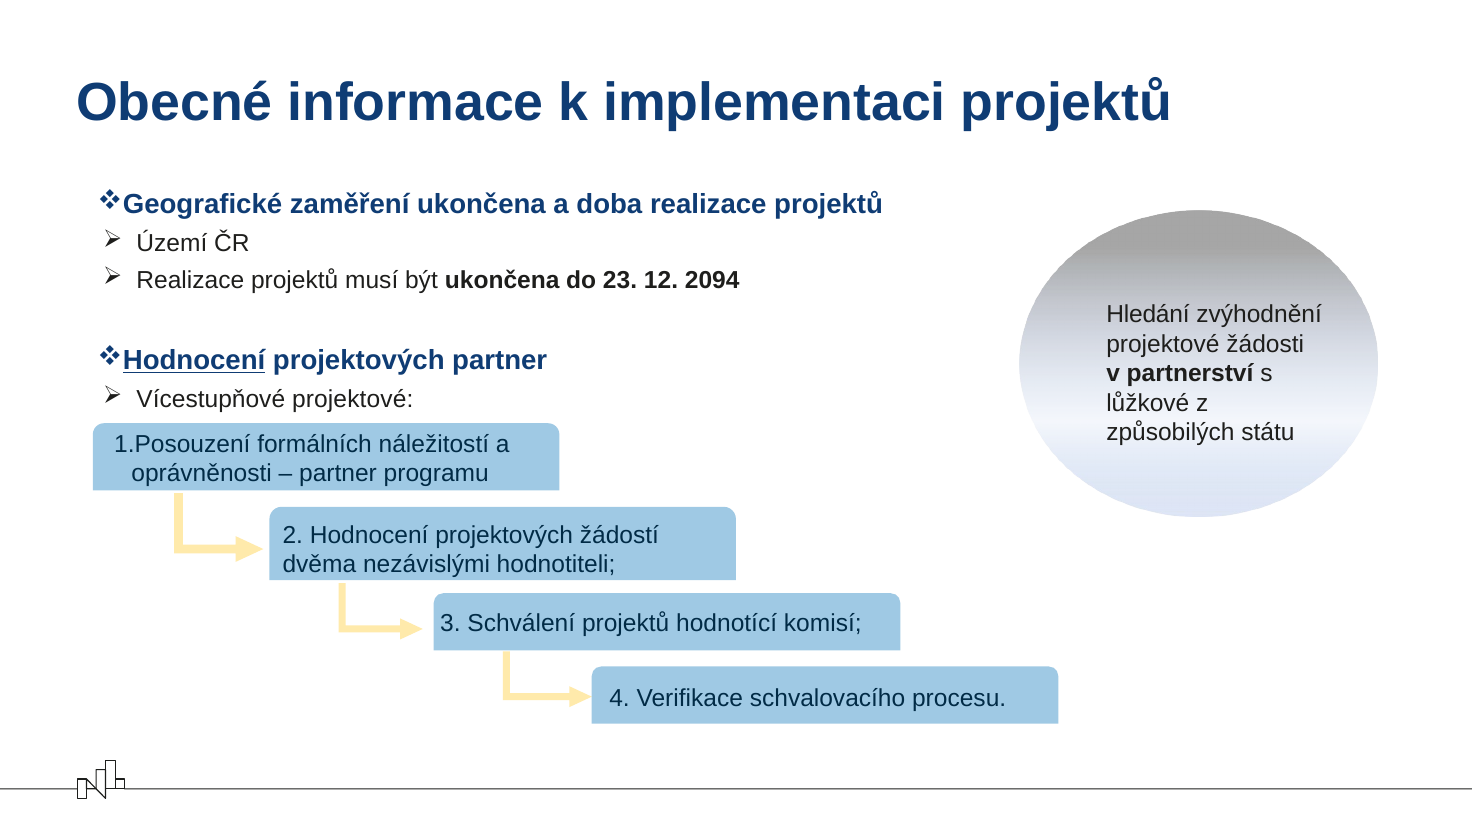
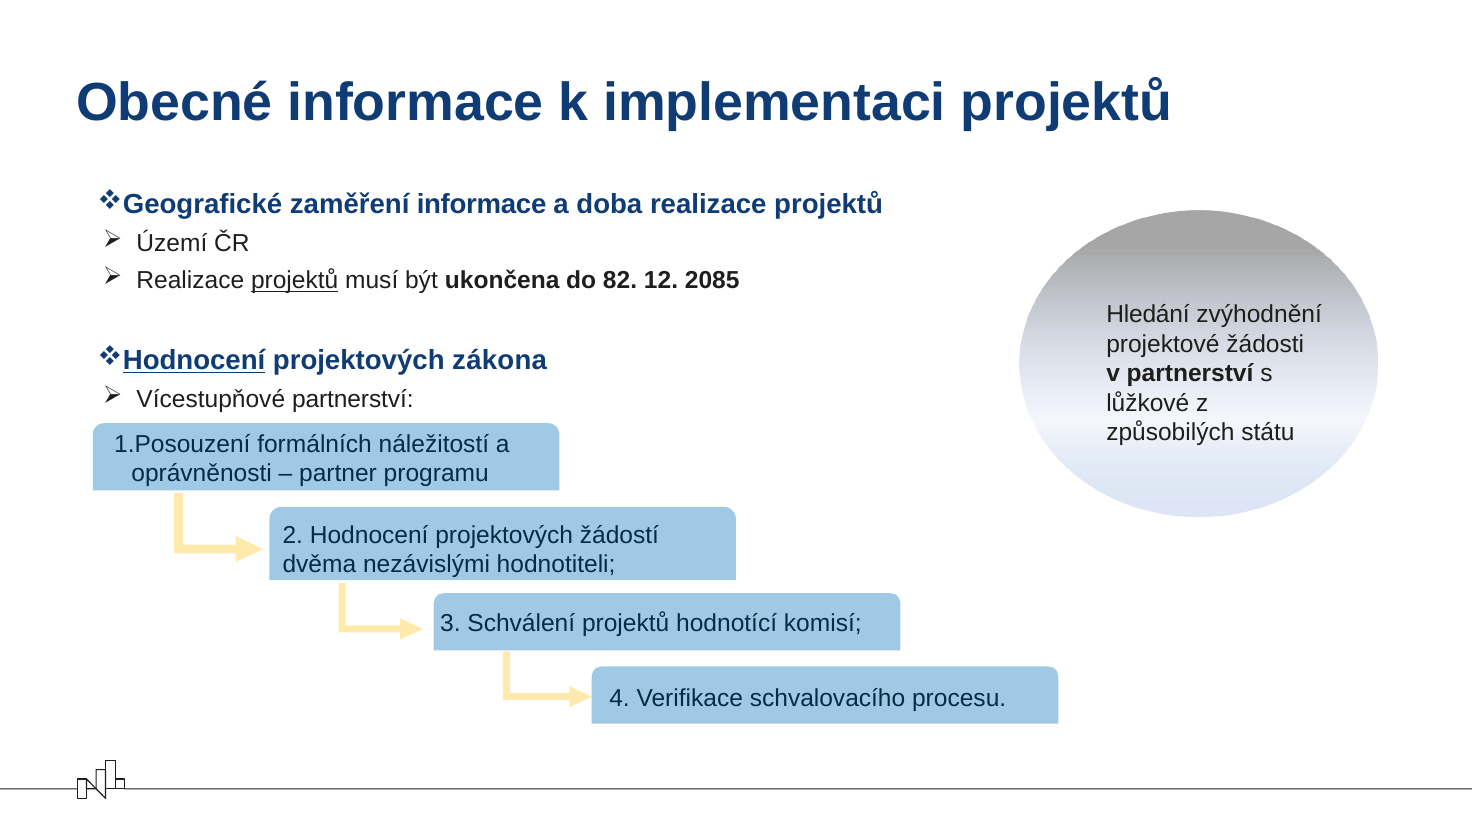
zaměření ukončena: ukončena -> informace (482, 205)
projektů underline: none -> present (295, 281)
23: 23 -> 82 (620, 281)
2094: 2094 -> 2085 (712, 281)
projektových partner: partner -> zákona (500, 361)
Vícestupňové projektové: projektové -> partnerství (353, 399)
